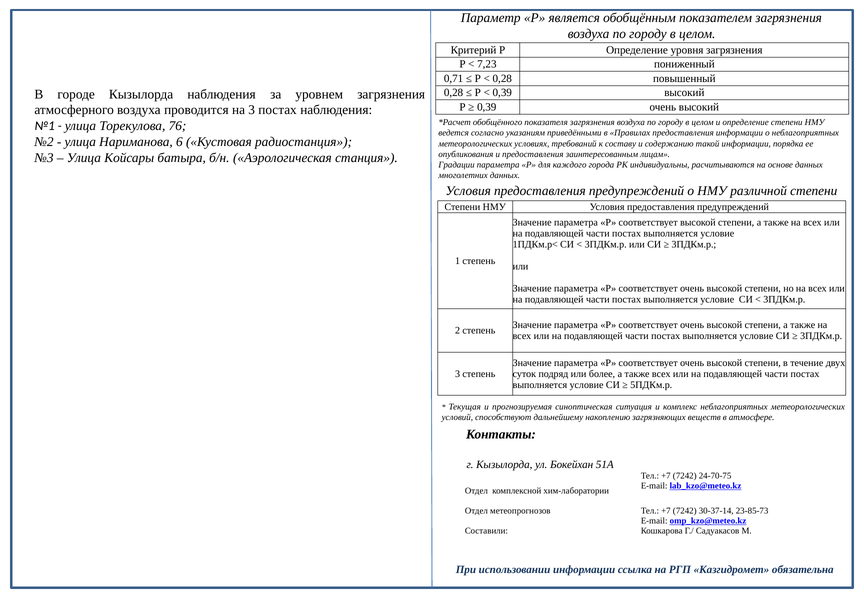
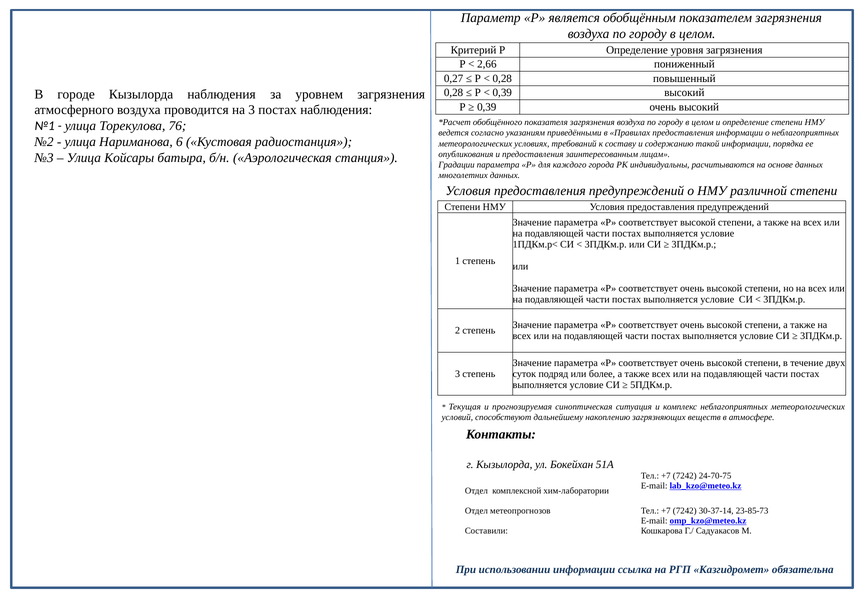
7,23: 7,23 -> 2,66 (487, 64)
0,71: 0,71 -> 0,27 (454, 78)
